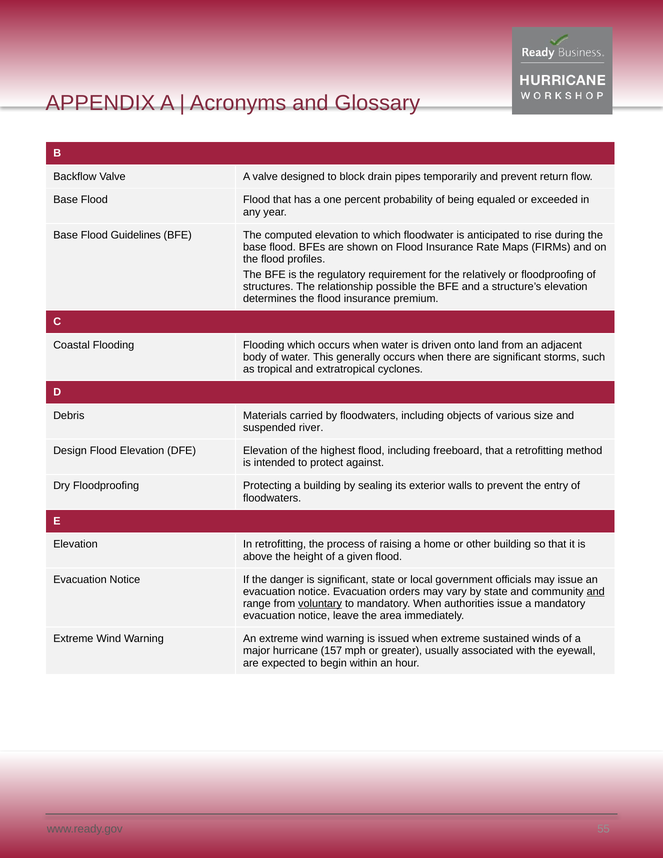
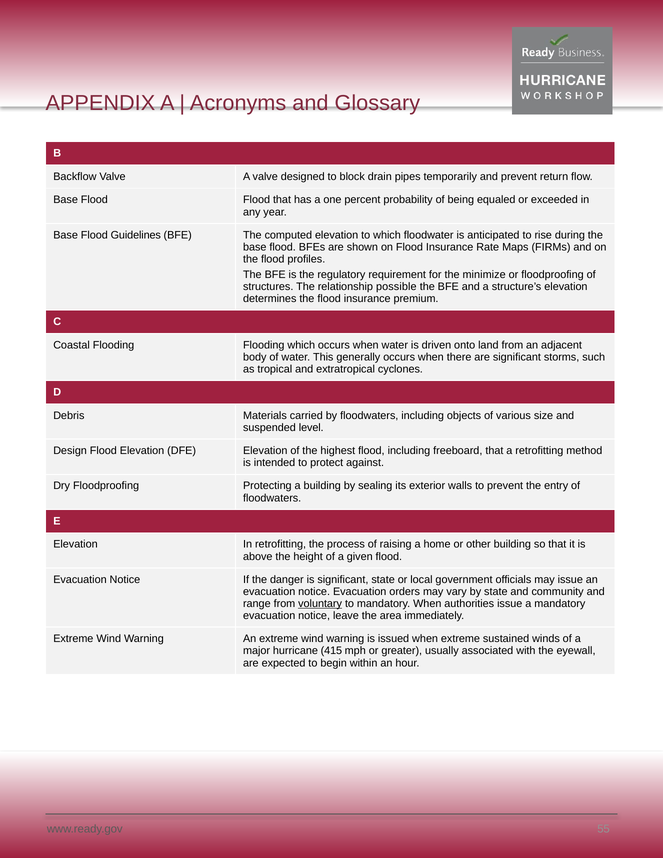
relatively: relatively -> minimize (484, 275)
river: river -> level (311, 428)
and underline: present -> none (596, 592)
157: 157 -> 415 (331, 651)
